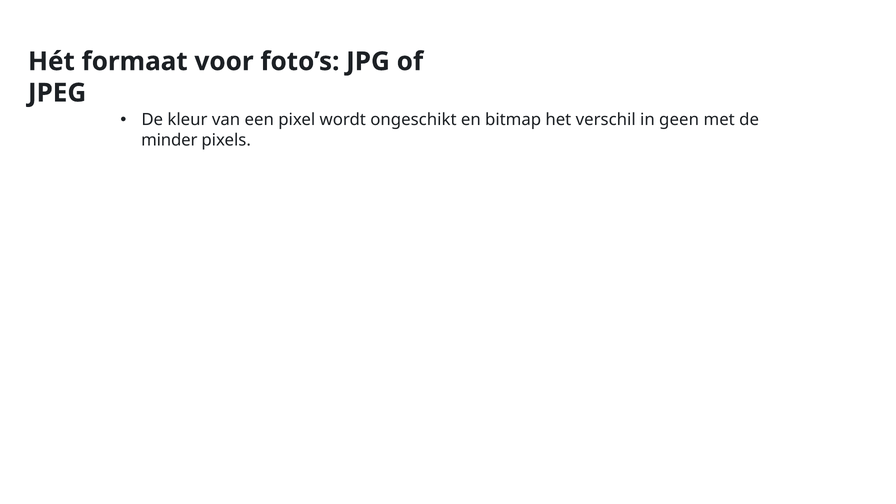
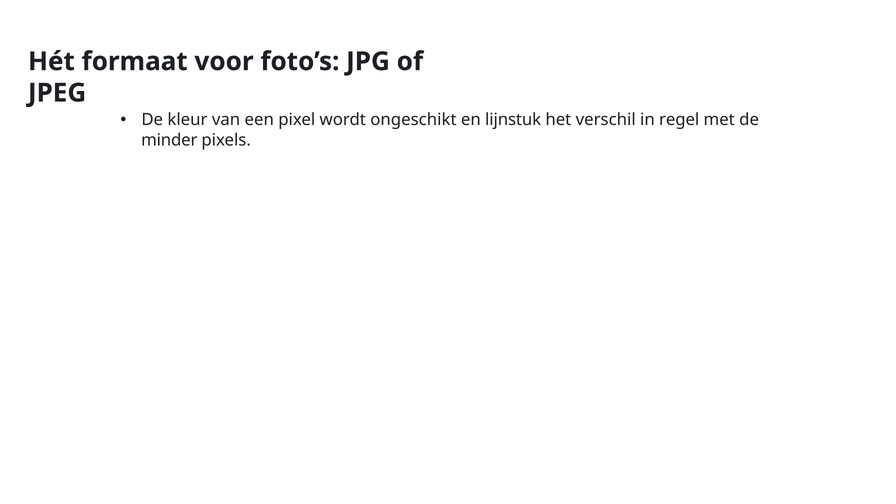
bitmap: bitmap -> lijnstuk (513, 120)
geen: geen -> regel (679, 120)
